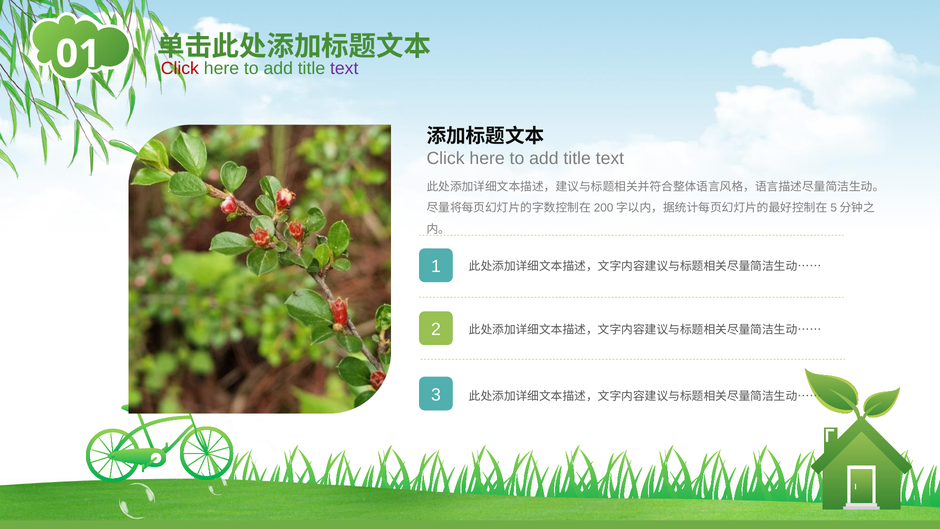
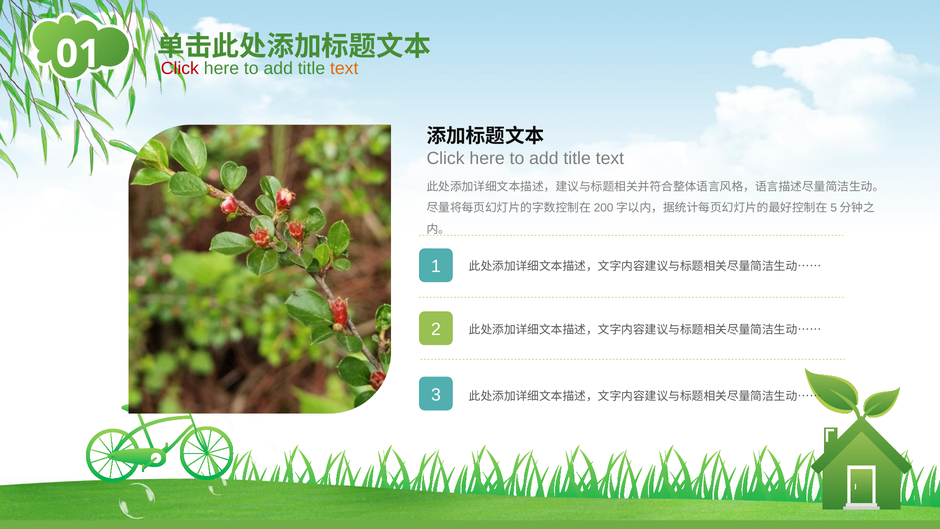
text colour: purple -> orange (344, 68)
